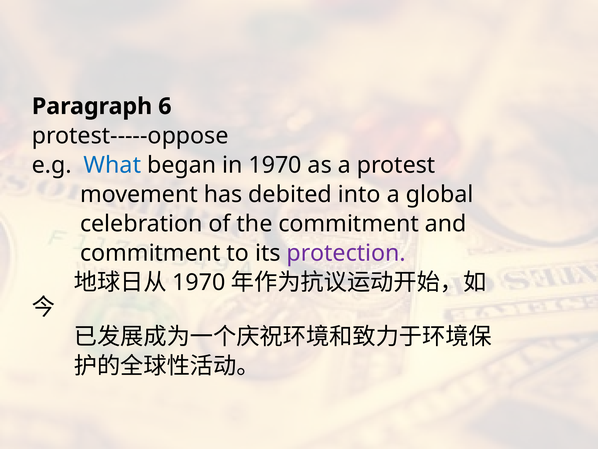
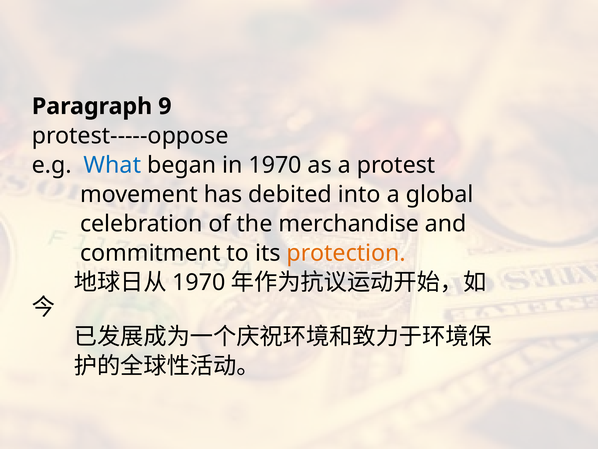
6: 6 -> 9 (165, 106)
the commitment: commitment -> merchandise (349, 223)
protection colour: purple -> orange (346, 253)
